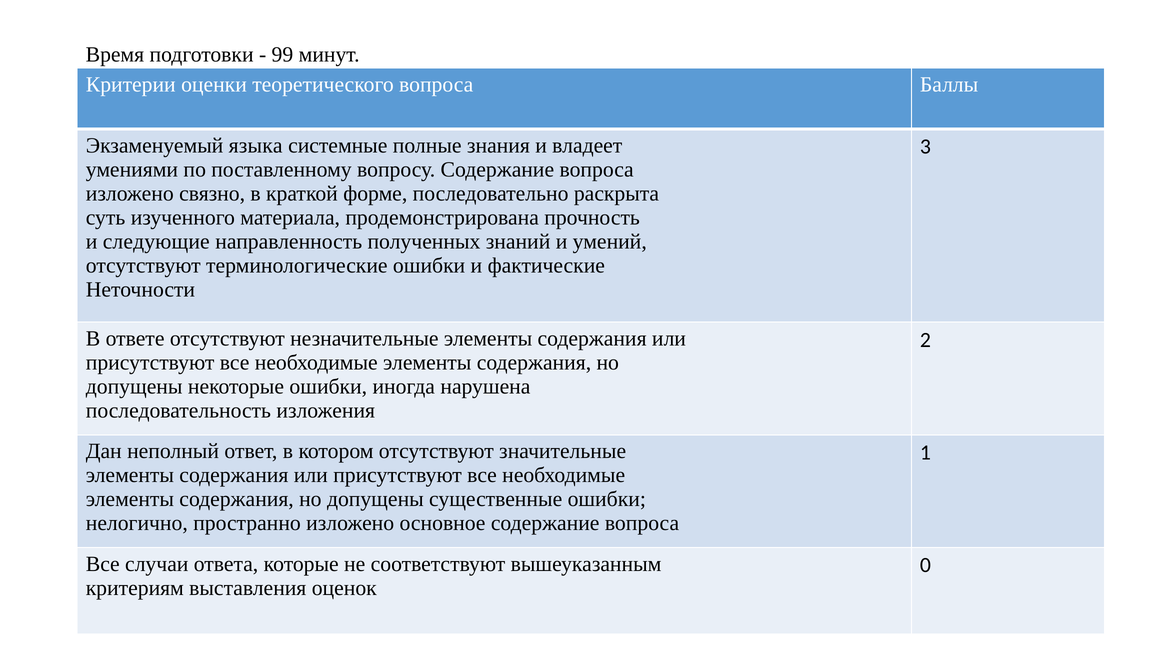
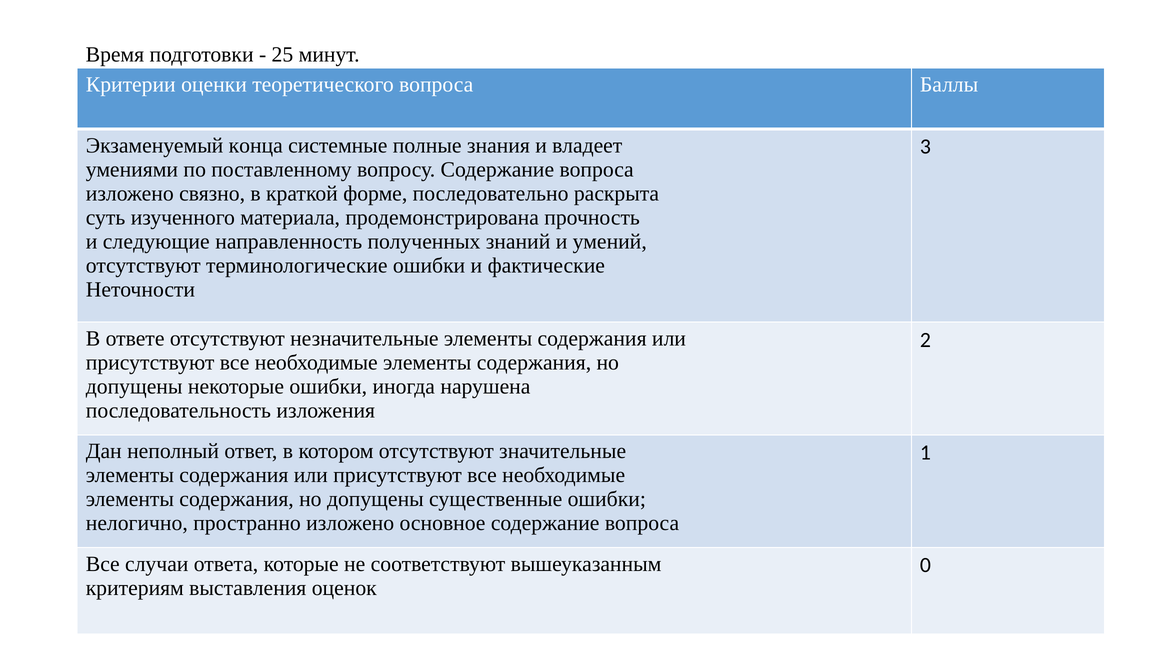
99: 99 -> 25 (282, 55)
языка: языка -> конца (256, 145)
